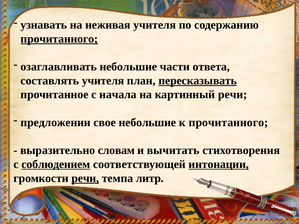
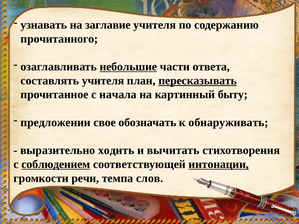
неживая: неживая -> заглавие (108, 25)
прочитанного underline: present -> none (59, 39)
небольшие underline: none -> present (128, 67)
картинный речи: речи -> быту (233, 95)
свое небольшие: небольшие -> обозначать (147, 123)
к прочитанного: прочитанного -> обнаруживать (228, 123)
словам: словам -> ходить (116, 150)
речи underline: present -> none (85, 178)
литр: литр -> слов (150, 178)
